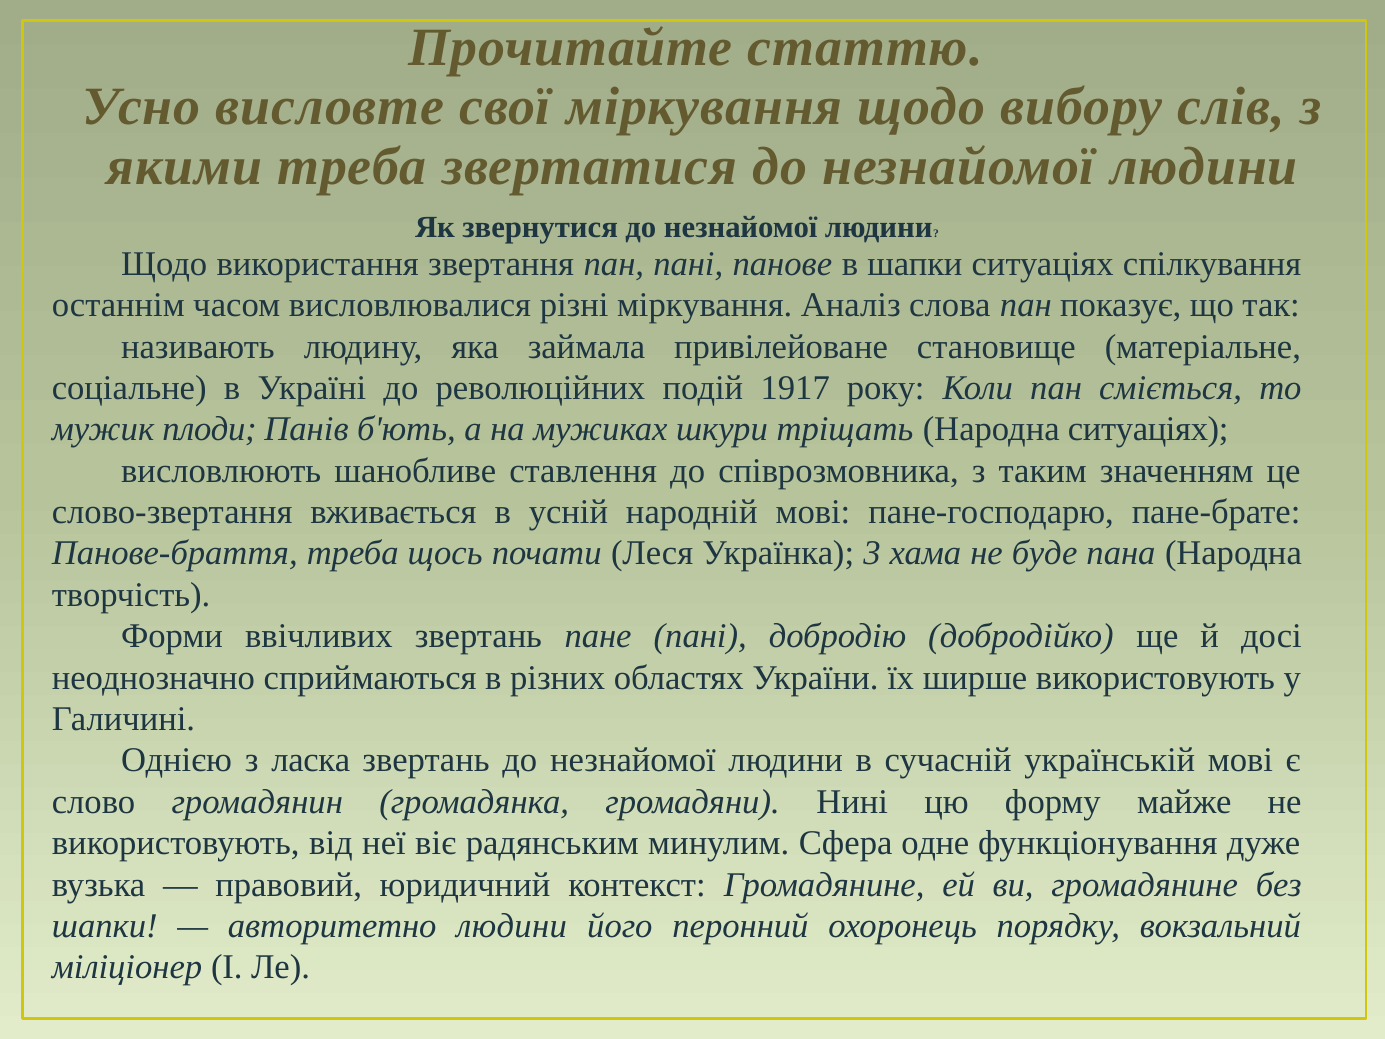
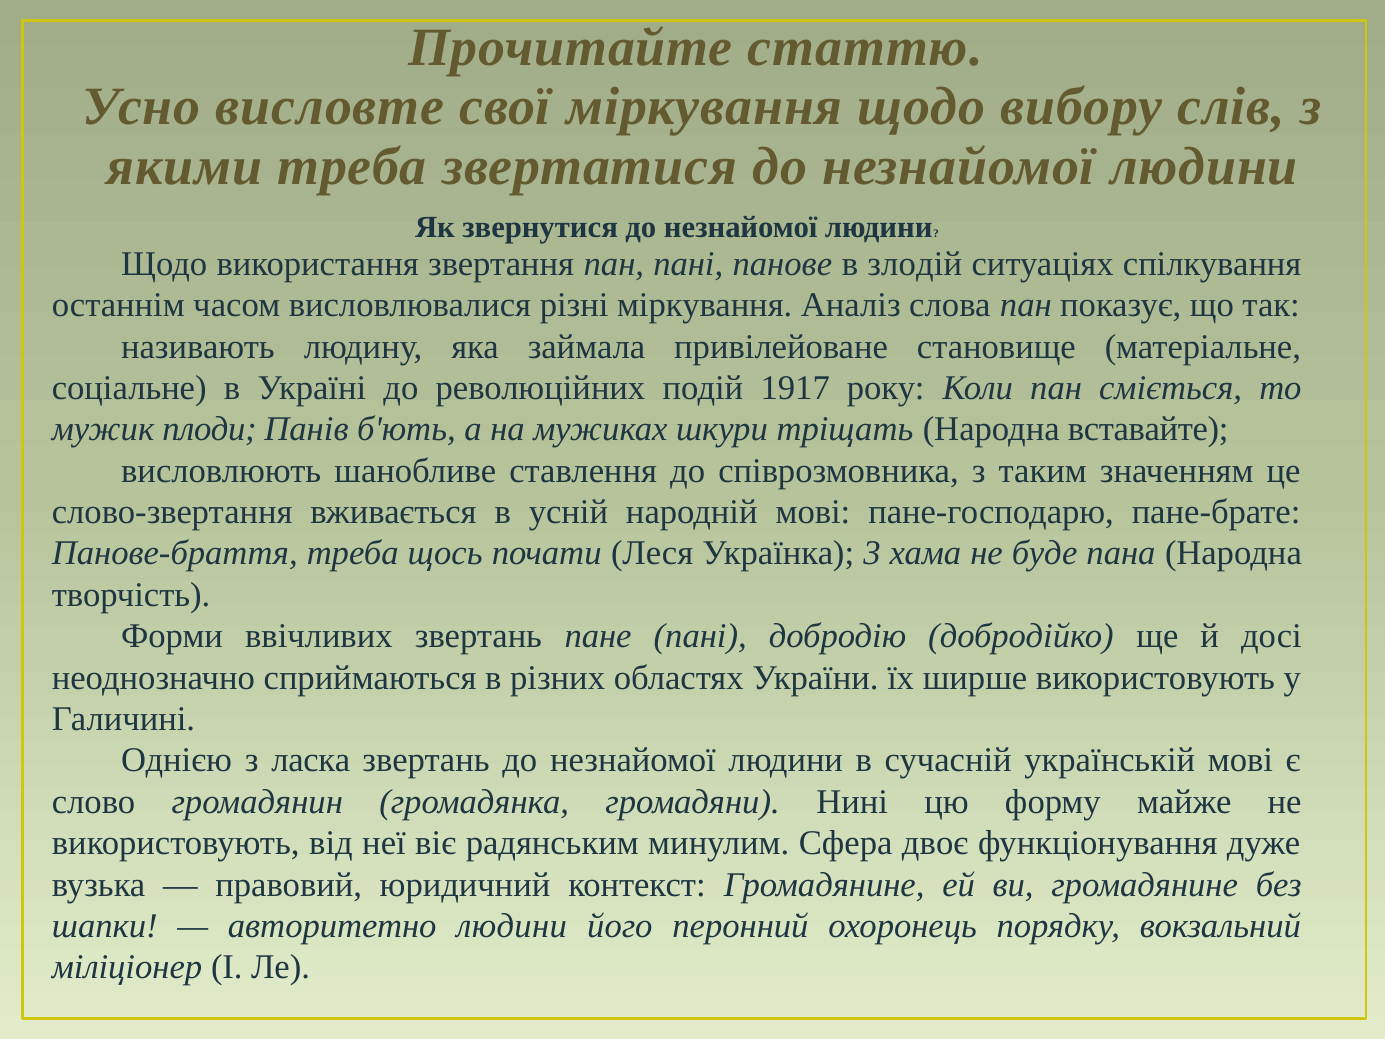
в шапки: шапки -> злодій (915, 264)
Народна ситуаціях: ситуаціях -> вставайте (1148, 429)
одне: одне -> двоє (935, 843)
